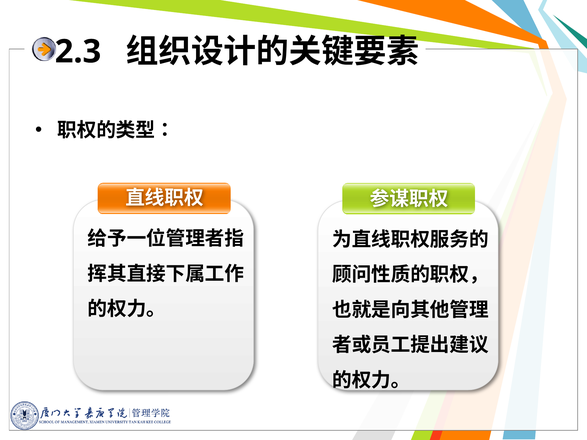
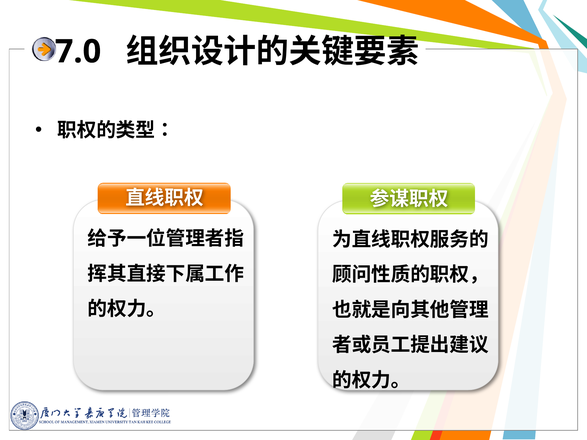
2.3: 2.3 -> 7.0 (78, 52)
